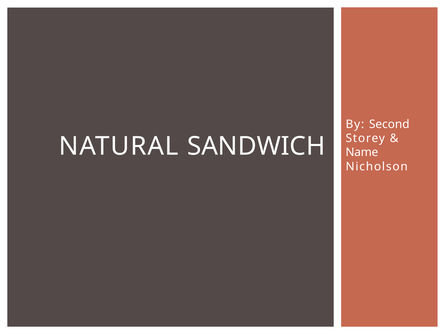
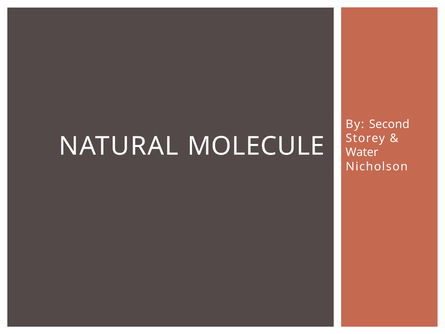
SANDWICH: SANDWICH -> MOLECULE (256, 146)
Name: Name -> Water (362, 152)
